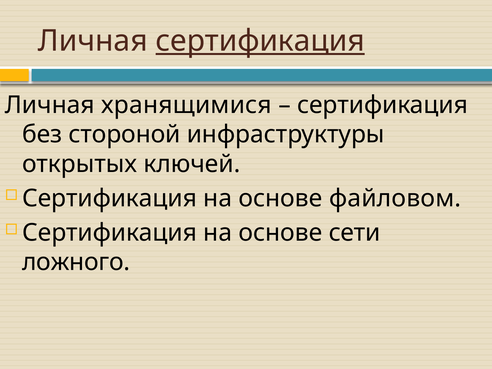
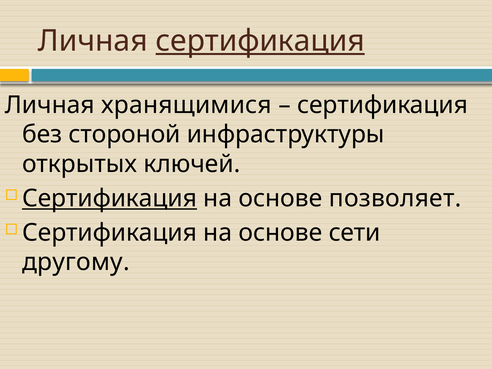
Сертификация underline: none -> present (110, 198)
файловом: файловом -> позволяет (395, 198)
ложного: ложного -> другому (76, 262)
